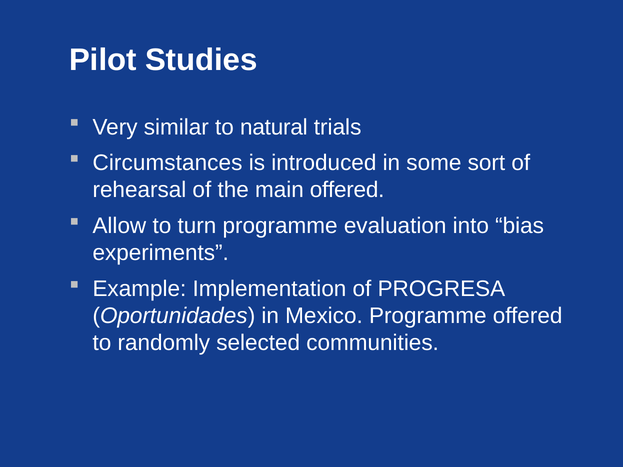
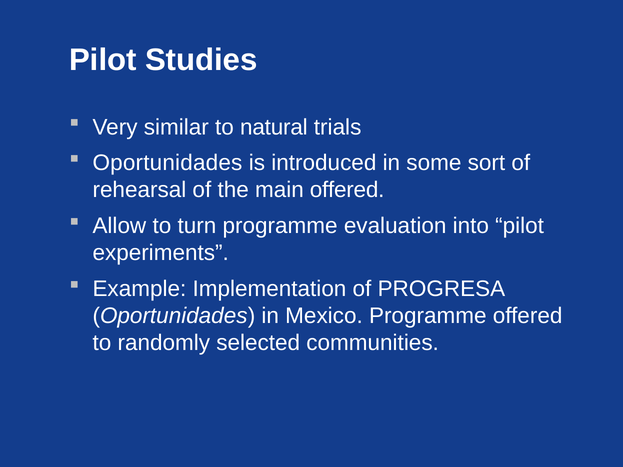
Circumstances: Circumstances -> Oportunidades (167, 163)
into bias: bias -> pilot (520, 226)
